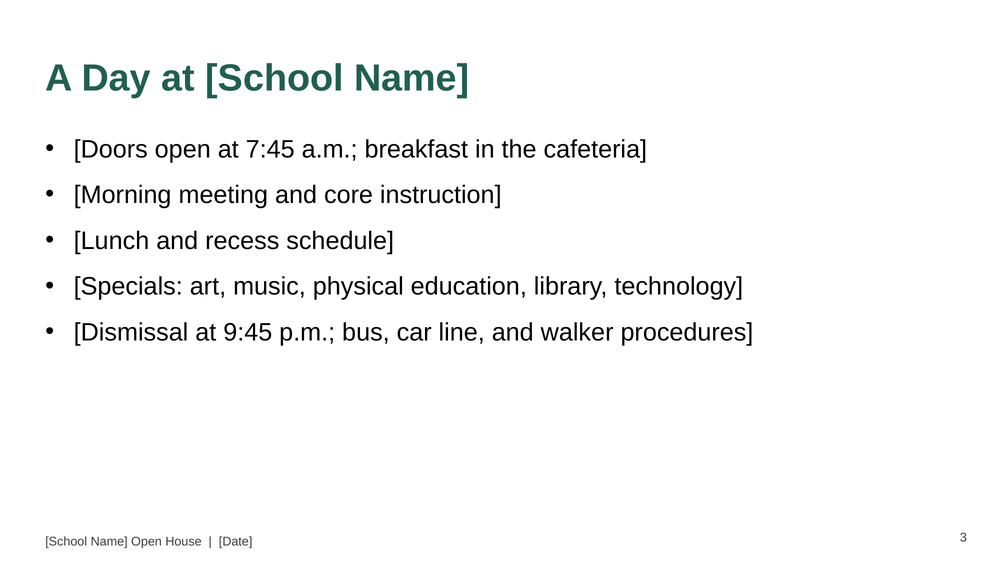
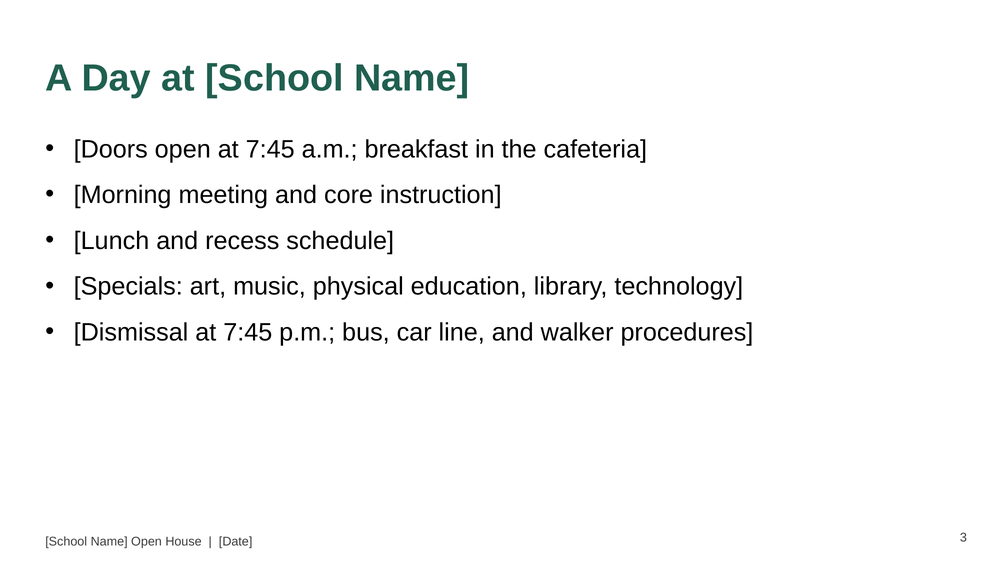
Dismissal at 9:45: 9:45 -> 7:45 (248, 332)
